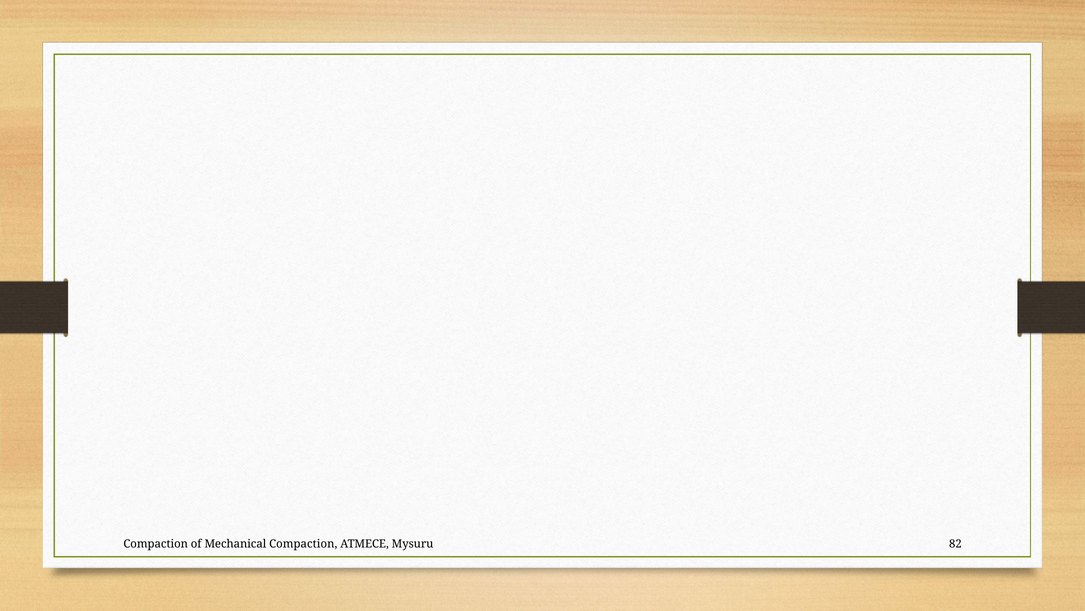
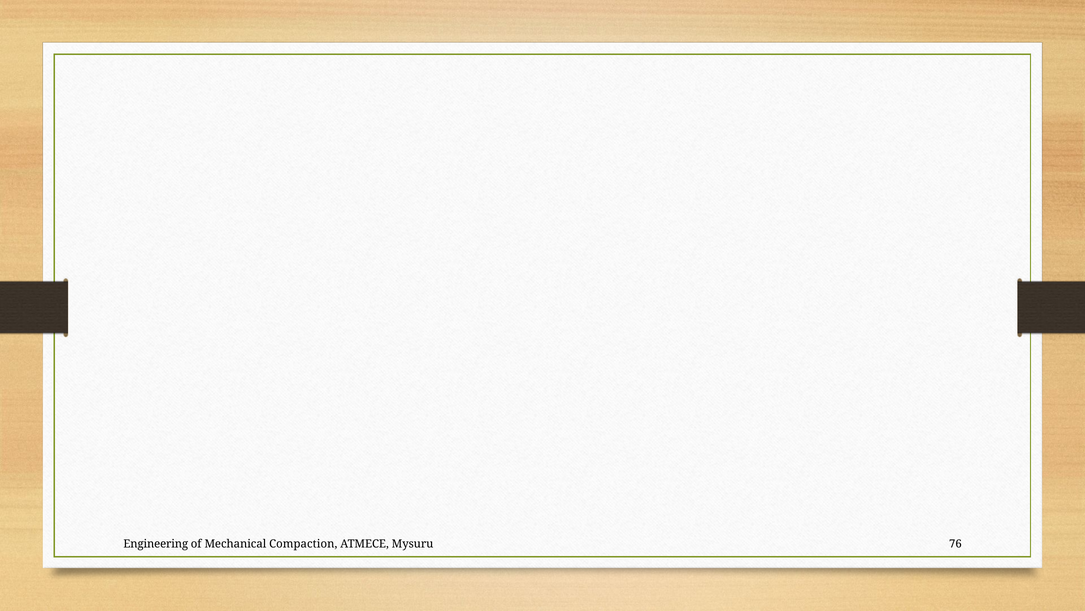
Compaction: Compaction -> Engineering (156, 544)
82: 82 -> 76 (955, 544)
